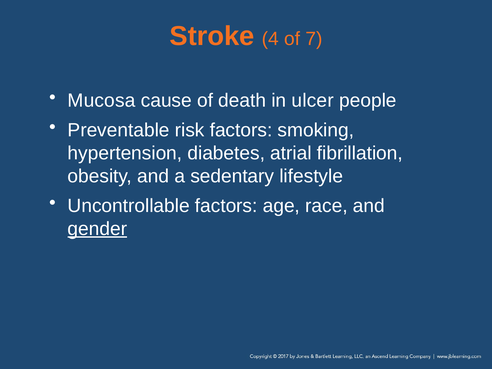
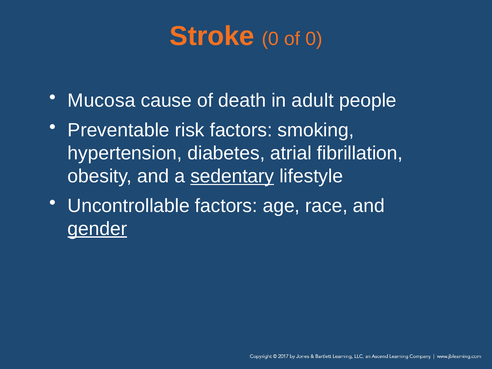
Stroke 4: 4 -> 0 (270, 39)
of 7: 7 -> 0 (314, 39)
ulcer: ulcer -> adult (313, 101)
sedentary underline: none -> present (232, 176)
